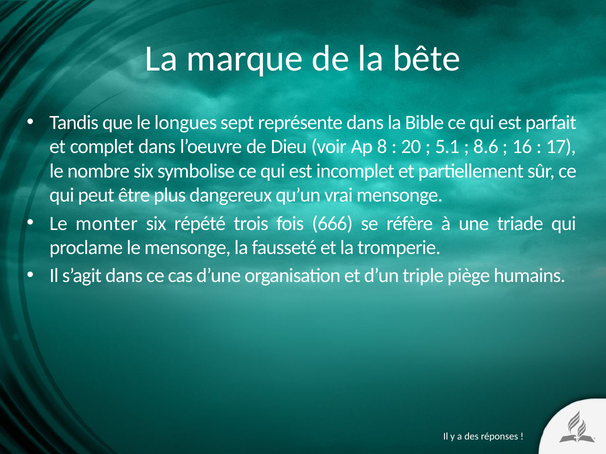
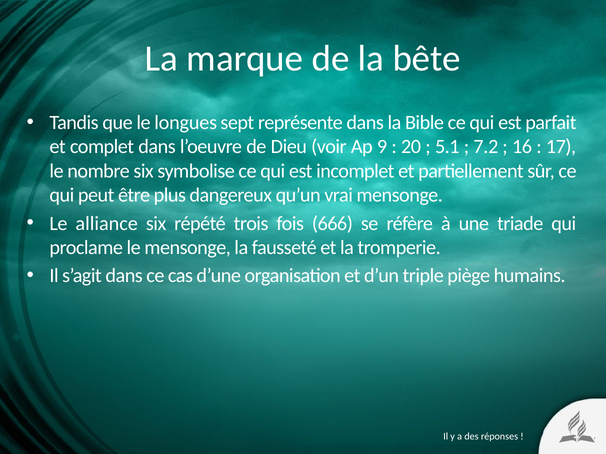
8: 8 -> 9 (382, 147)
8.6: 8.6 -> 7.2 (486, 147)
monter: monter -> alliance (107, 224)
